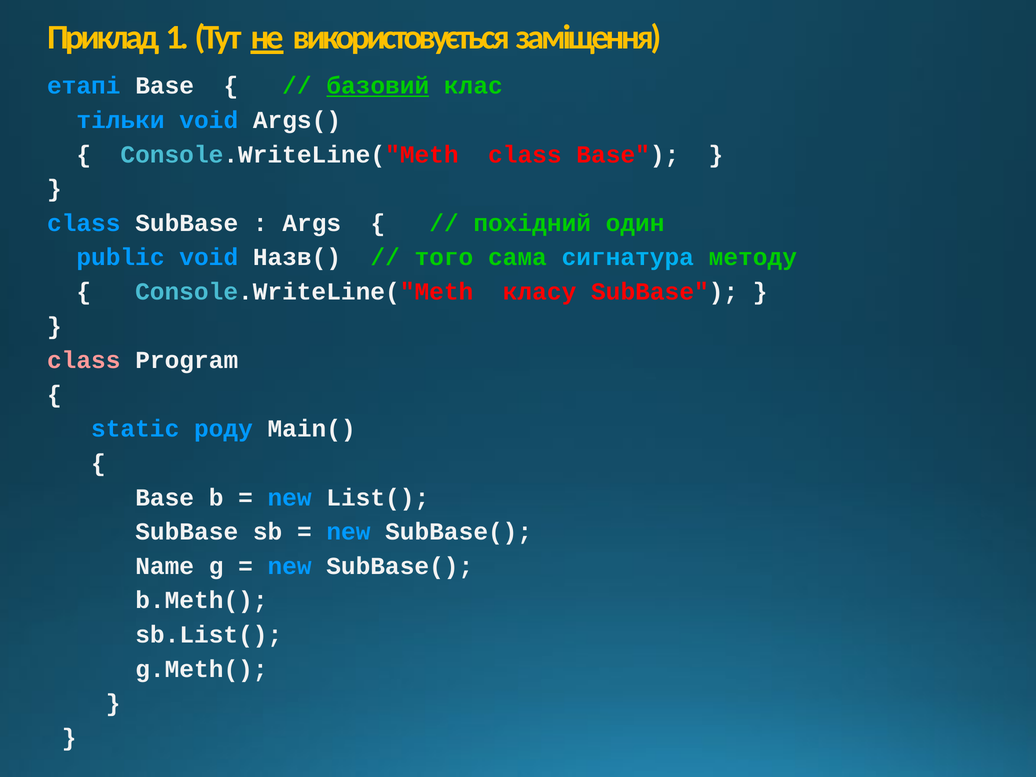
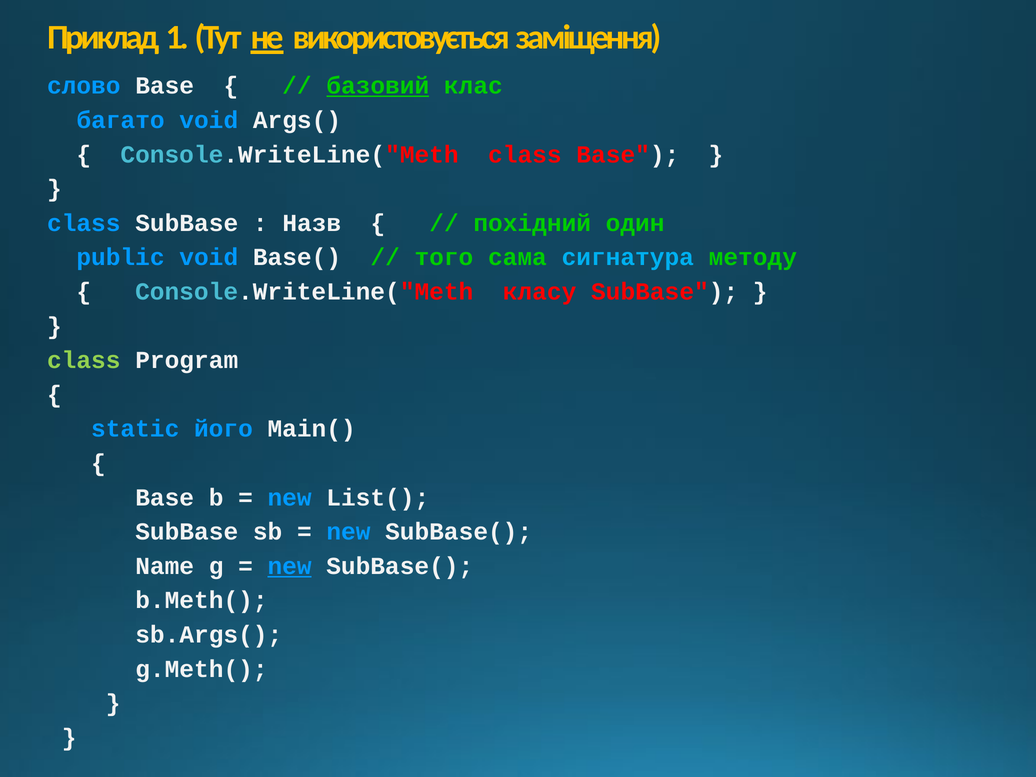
етапі: етапі -> слово (84, 86)
тільки: тільки -> багато (121, 120)
Args: Args -> Назв (312, 223)
Назв(: Назв( -> Base( (297, 257)
class colour: pink -> light green (84, 360)
роду: роду -> його (223, 429)
new underline: none -> present (290, 566)
sb.List(: sb.List( -> sb.Args( (209, 635)
